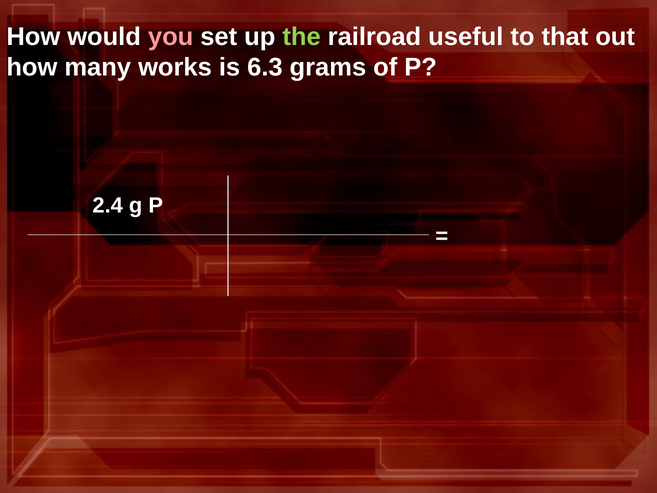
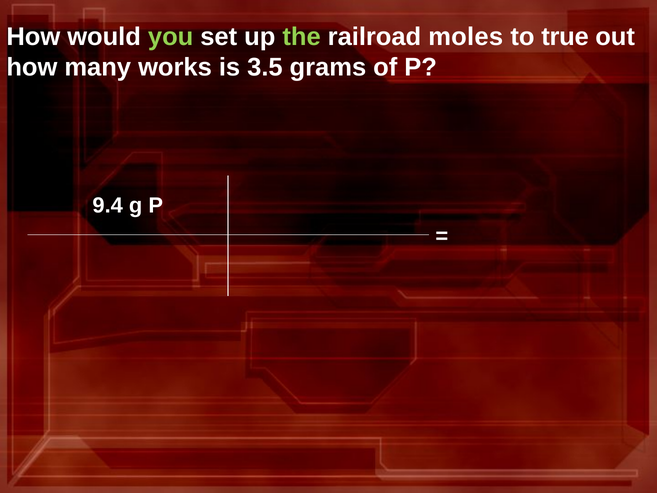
you colour: pink -> light green (171, 37)
useful: useful -> moles (466, 37)
that: that -> true (565, 37)
6.3: 6.3 -> 3.5 (265, 67)
2.4: 2.4 -> 9.4 (108, 205)
